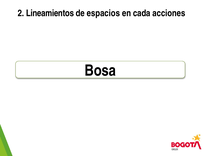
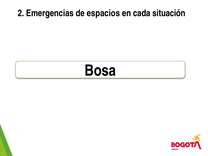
Lineamientos: Lineamientos -> Emergencias (50, 13)
acciones: acciones -> situación (169, 13)
